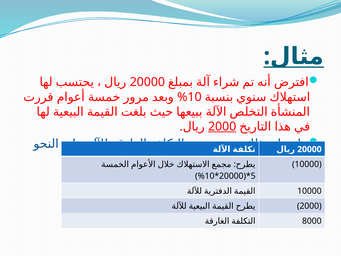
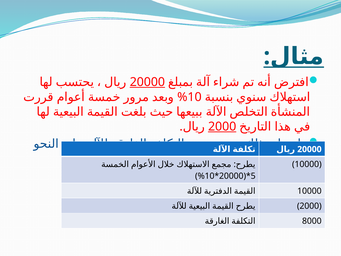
20000 underline: none -> present (147, 82)
